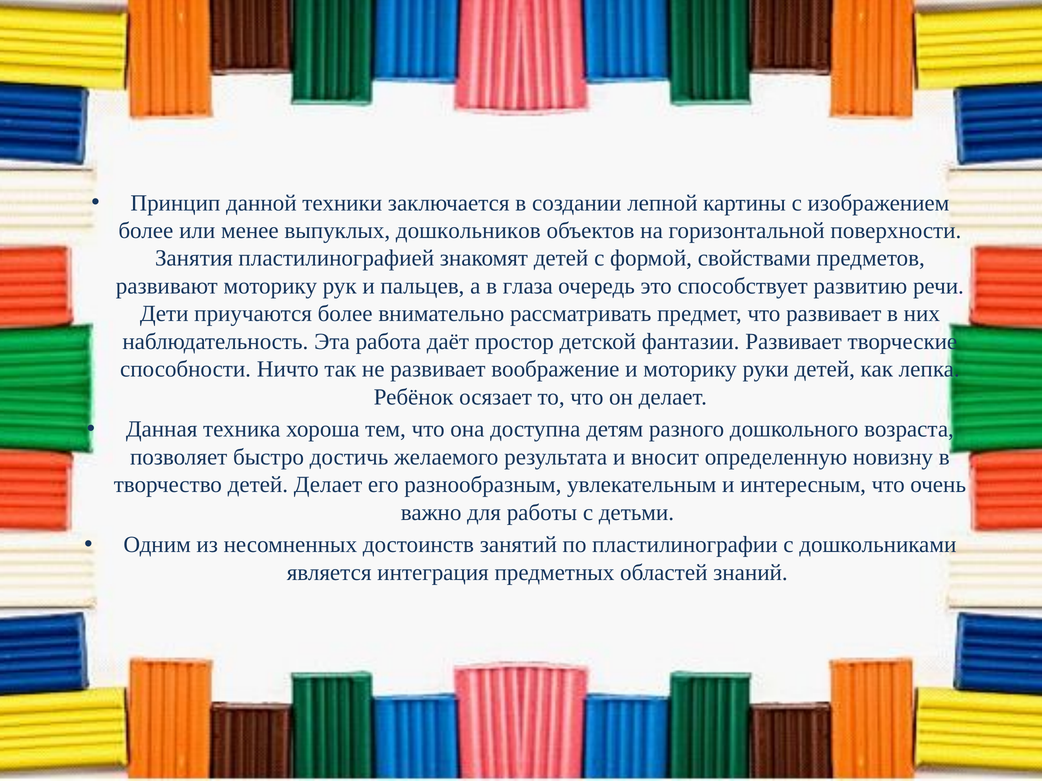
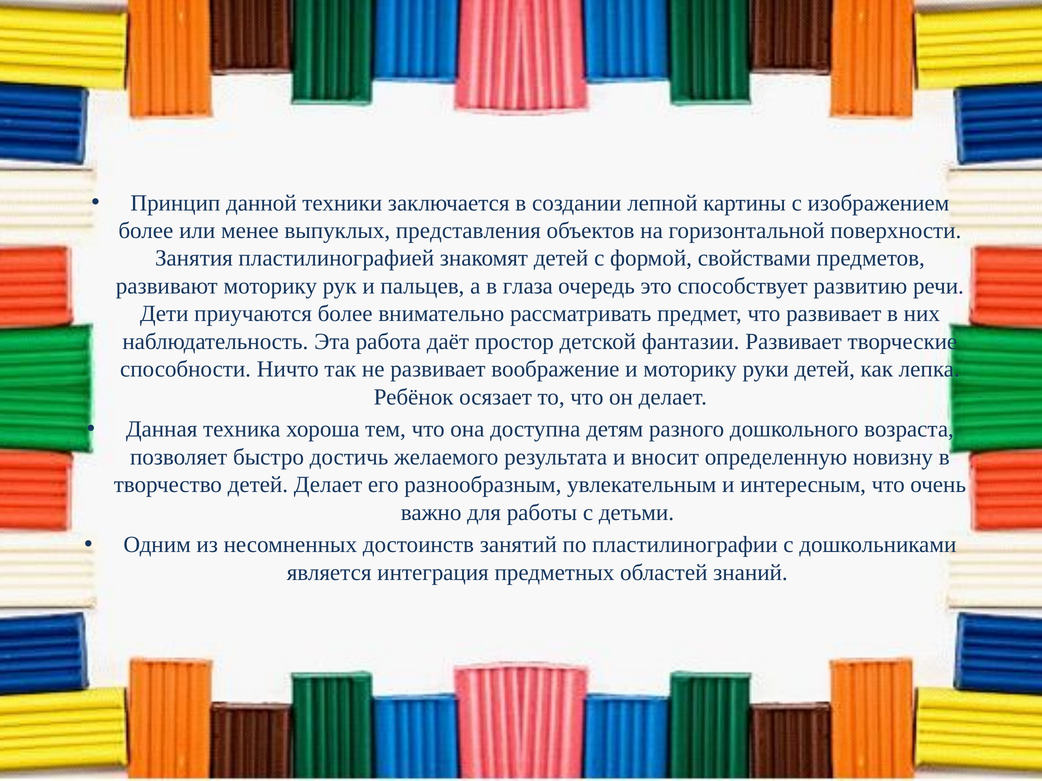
дошкольников: дошкольников -> представления (468, 231)
